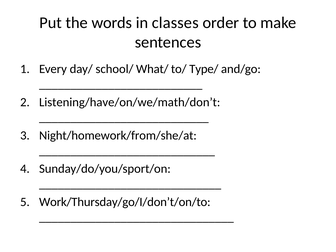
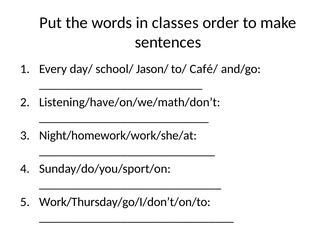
What/: What/ -> Jason/ (152, 69)
Type/: Type/ -> Café/ (204, 69)
Night/homework/from/she/at: Night/homework/from/she/at -> Night/homework/work/she/at (118, 135)
